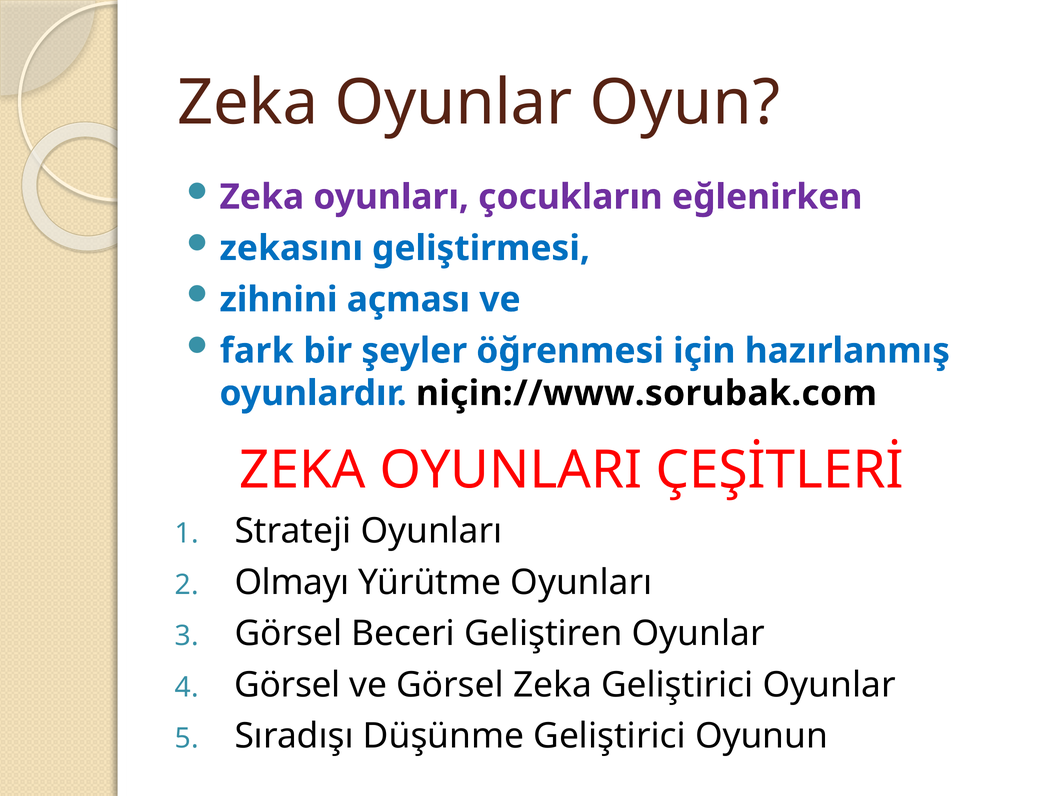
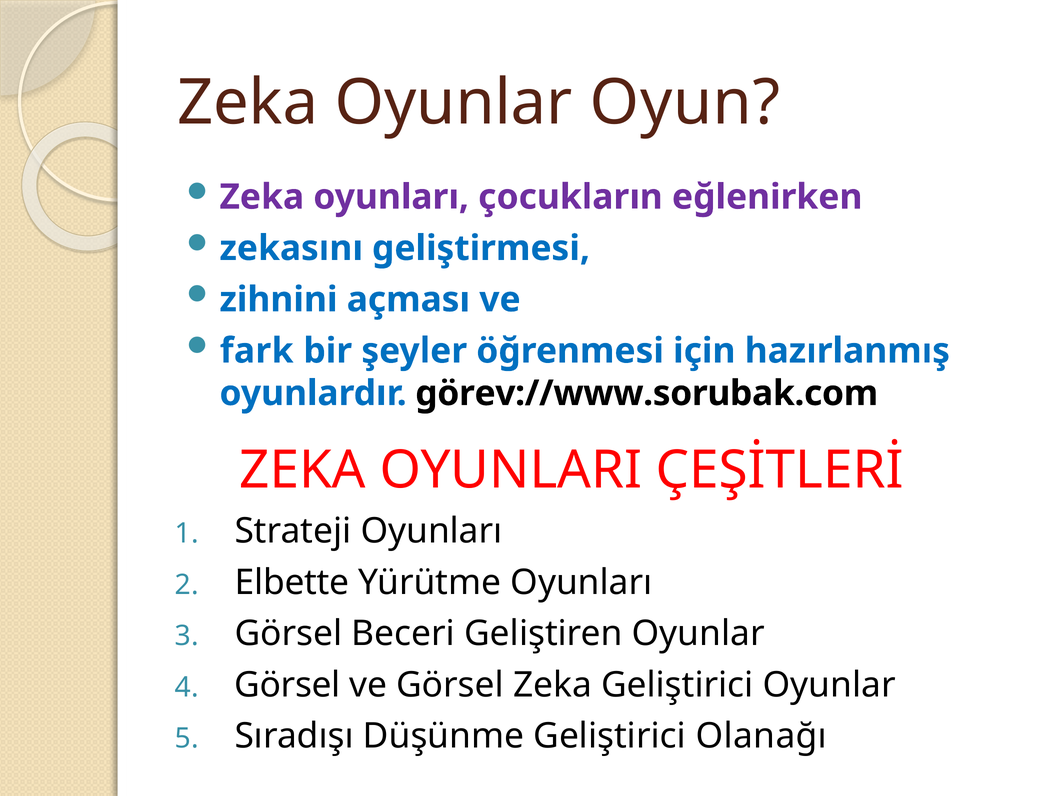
niçin://www.sorubak.com: niçin://www.sorubak.com -> görev://www.sorubak.com (647, 393)
Olmayı: Olmayı -> Elbette (292, 582)
Oyunun: Oyunun -> Olanağı (761, 736)
